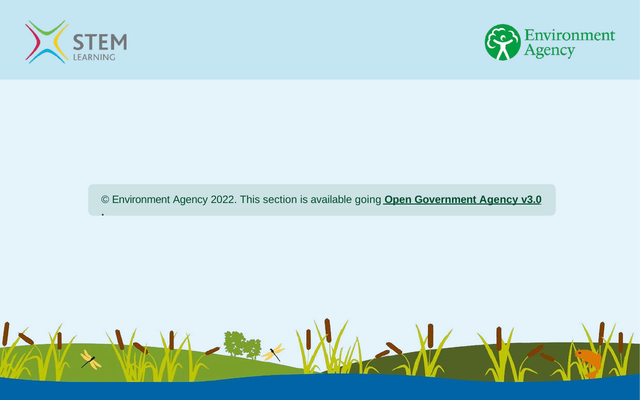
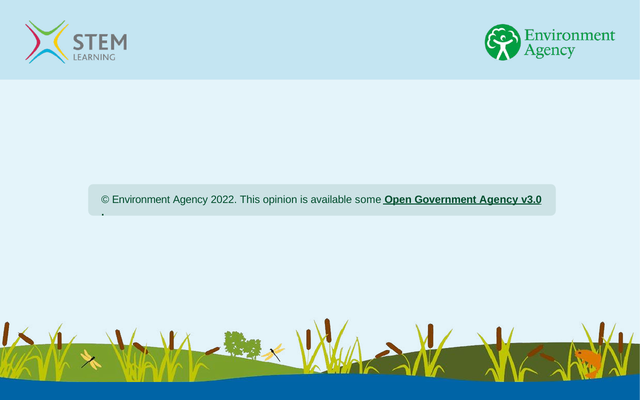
section: section -> opinion (280, 199)
going: going -> some (368, 199)
